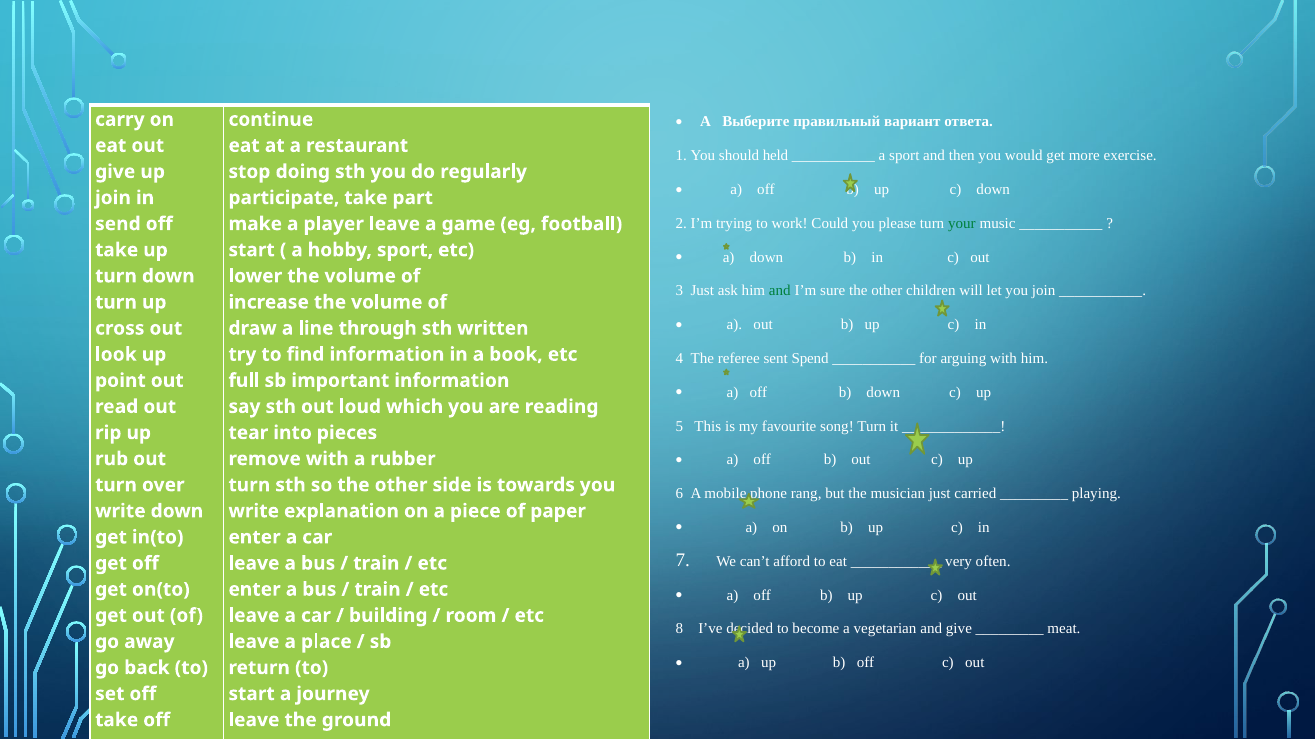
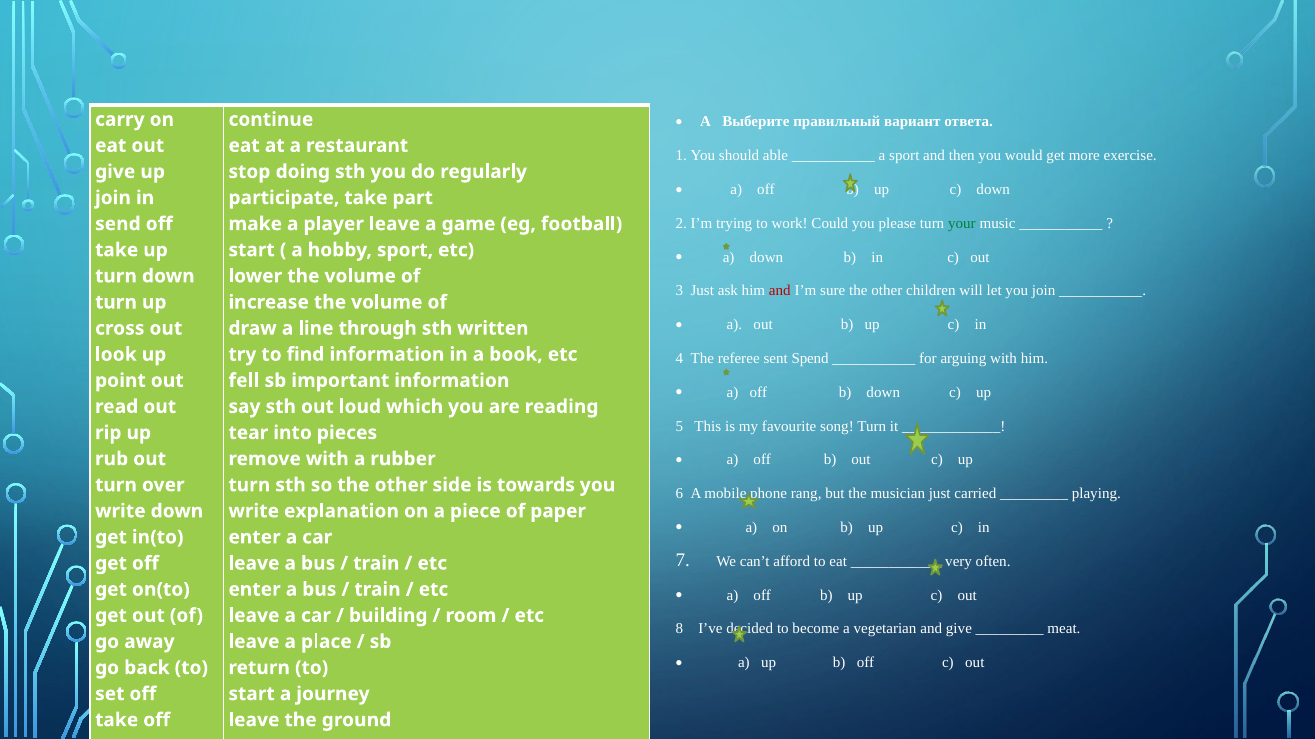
held: held -> able (775, 156)
and colour: green -> red (780, 291)
full: full -> fell (244, 381)
